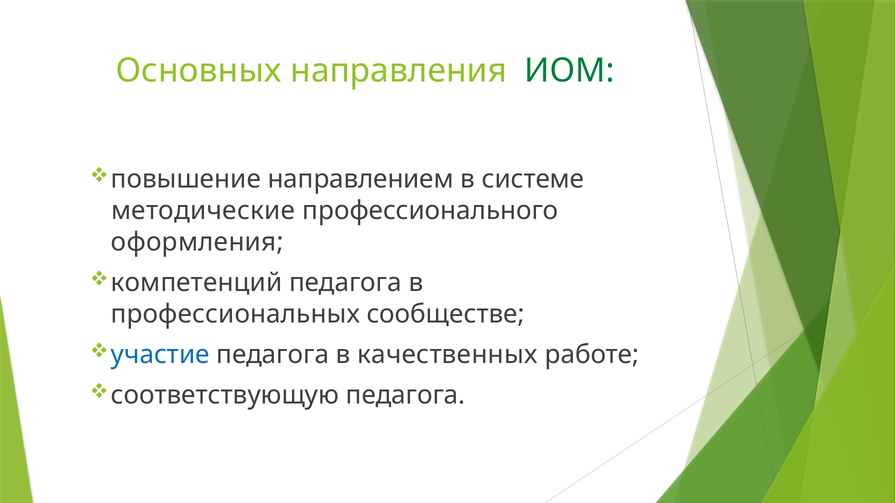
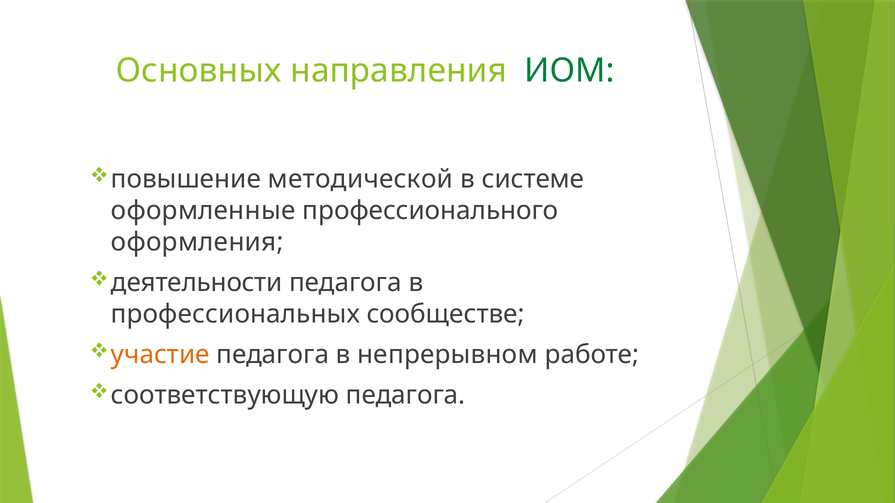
направлением: направлением -> методической (360, 179)
методические: методические -> оформленные (203, 211)
компетенций: компетенций -> деятельности (197, 283)
участие colour: blue -> orange (160, 355)
качественных: качественных -> непрерывном (447, 355)
